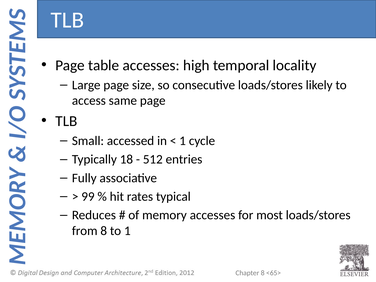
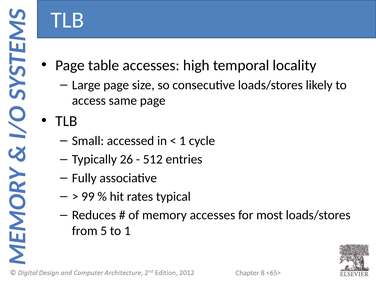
18: 18 -> 26 (126, 159)
from 8: 8 -> 5 (104, 231)
